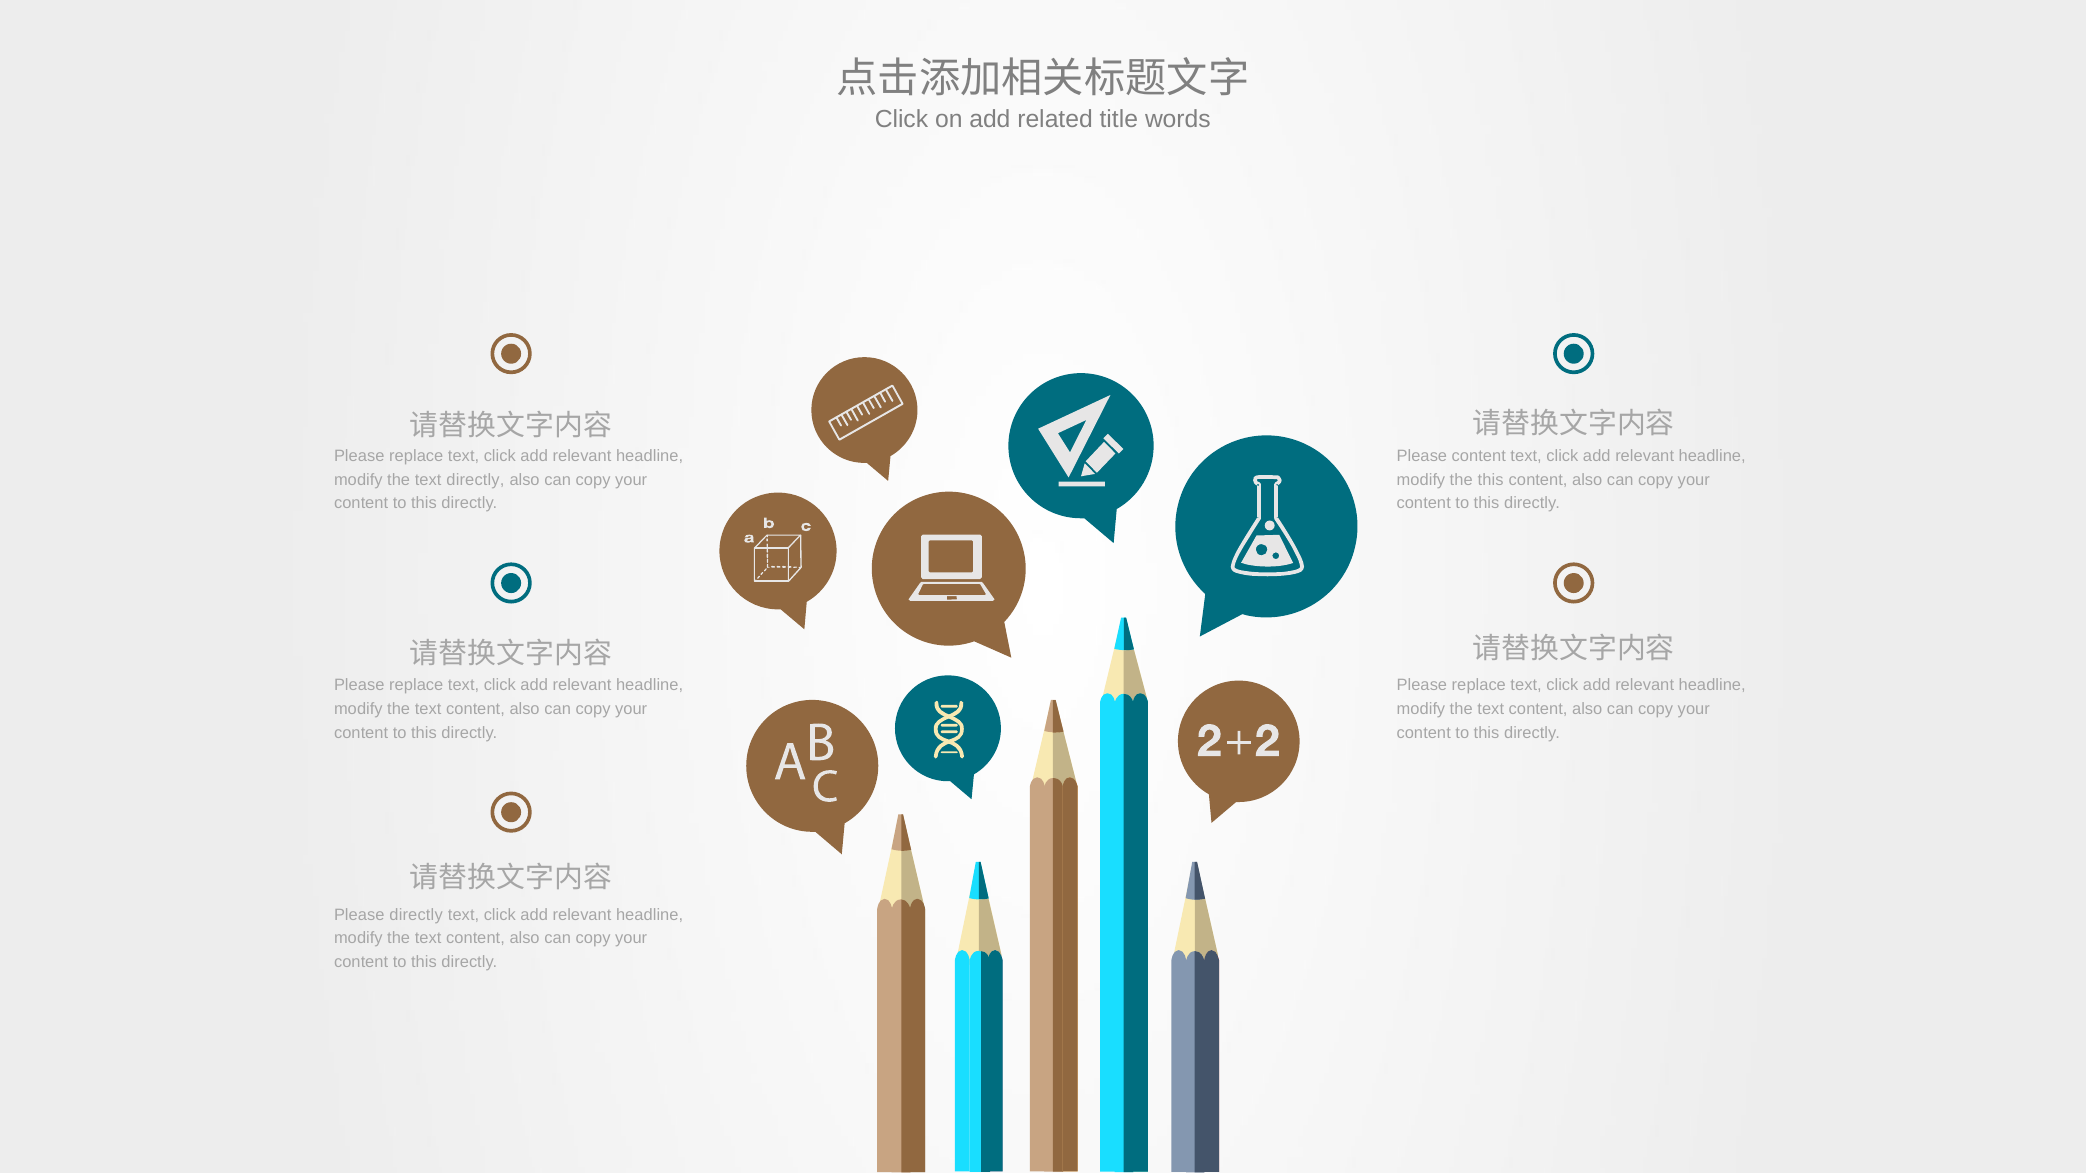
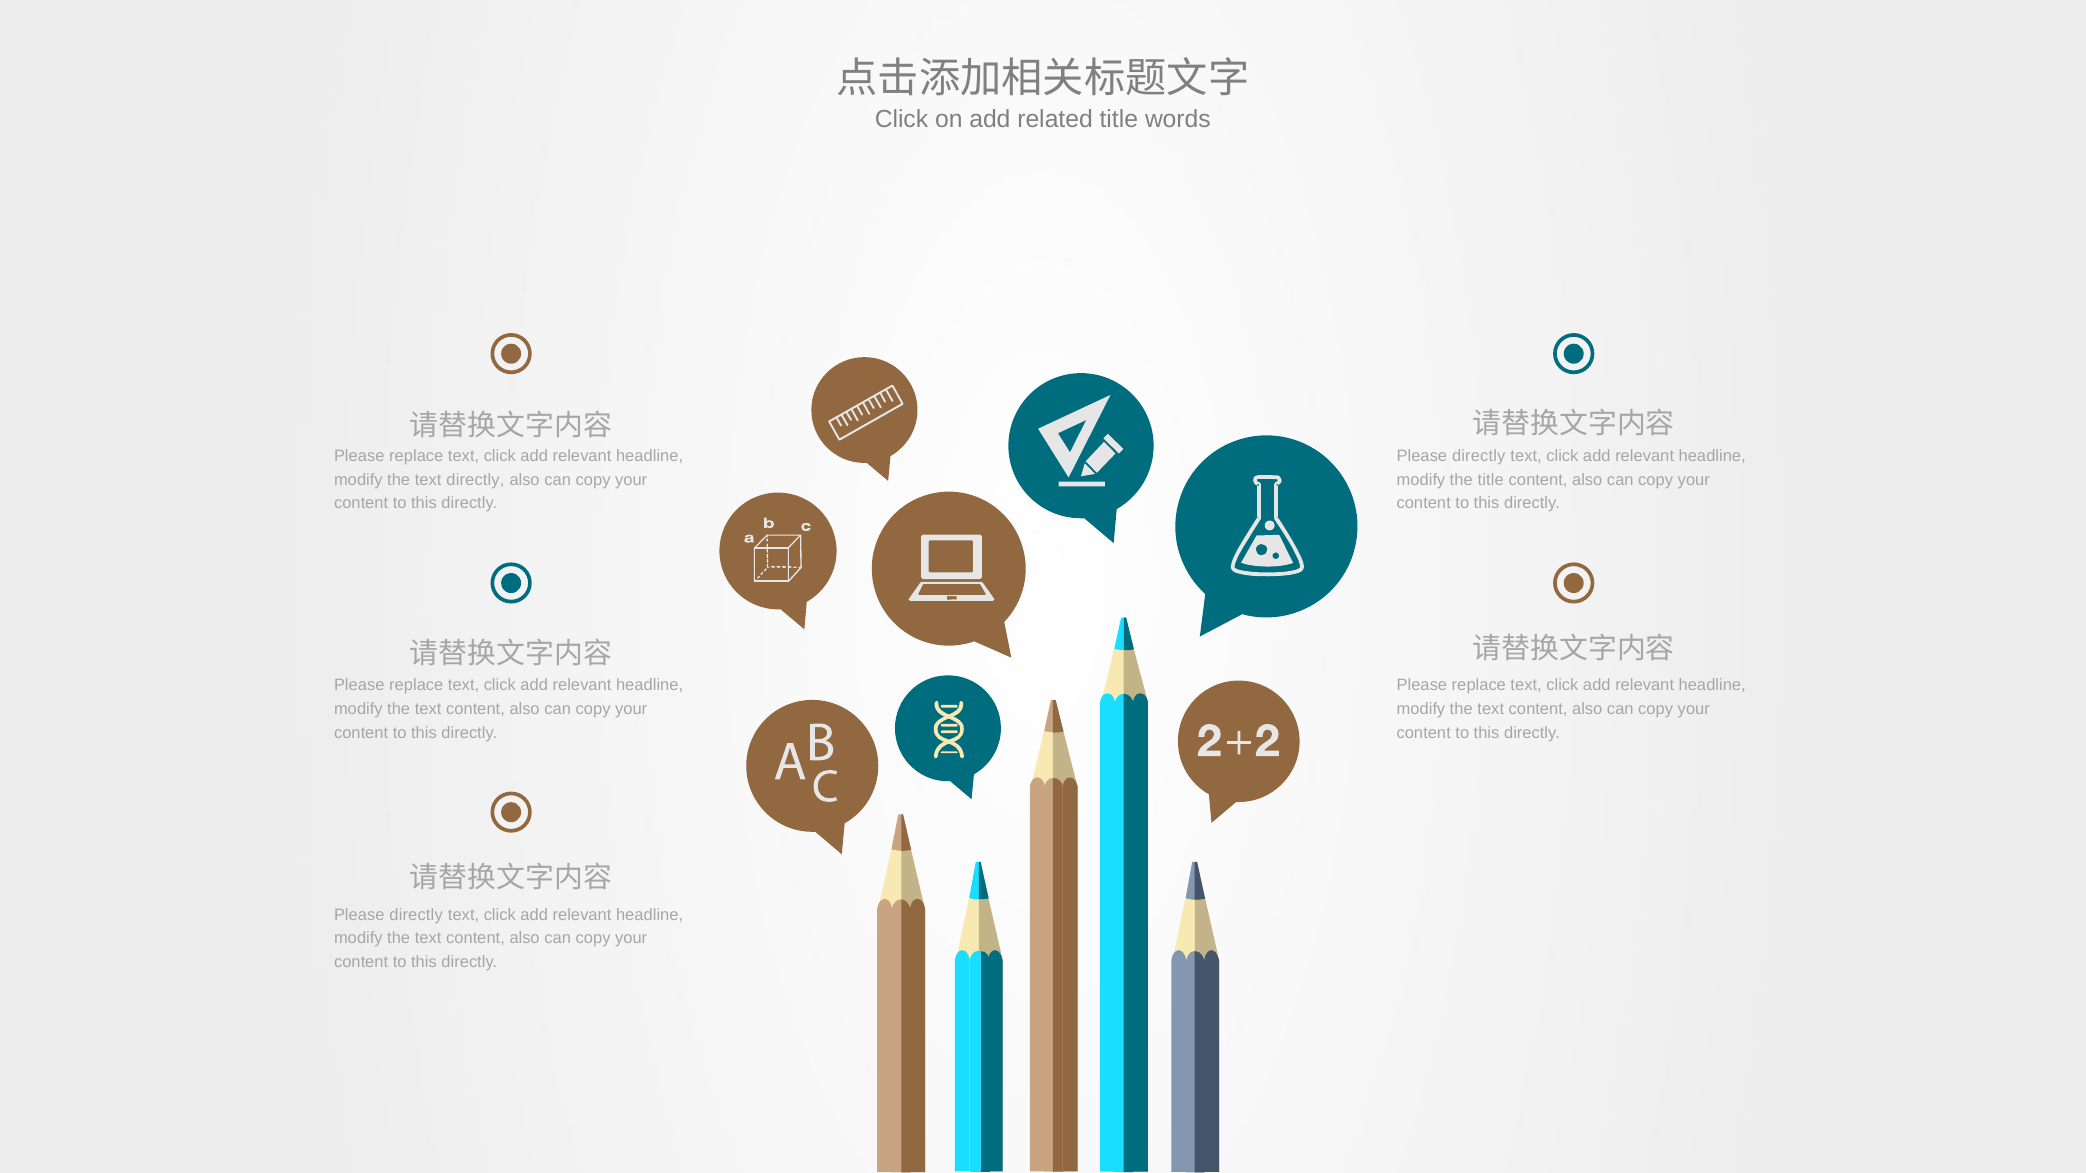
content: content -> directly (1479, 456)
the this: this -> title (1491, 480)
